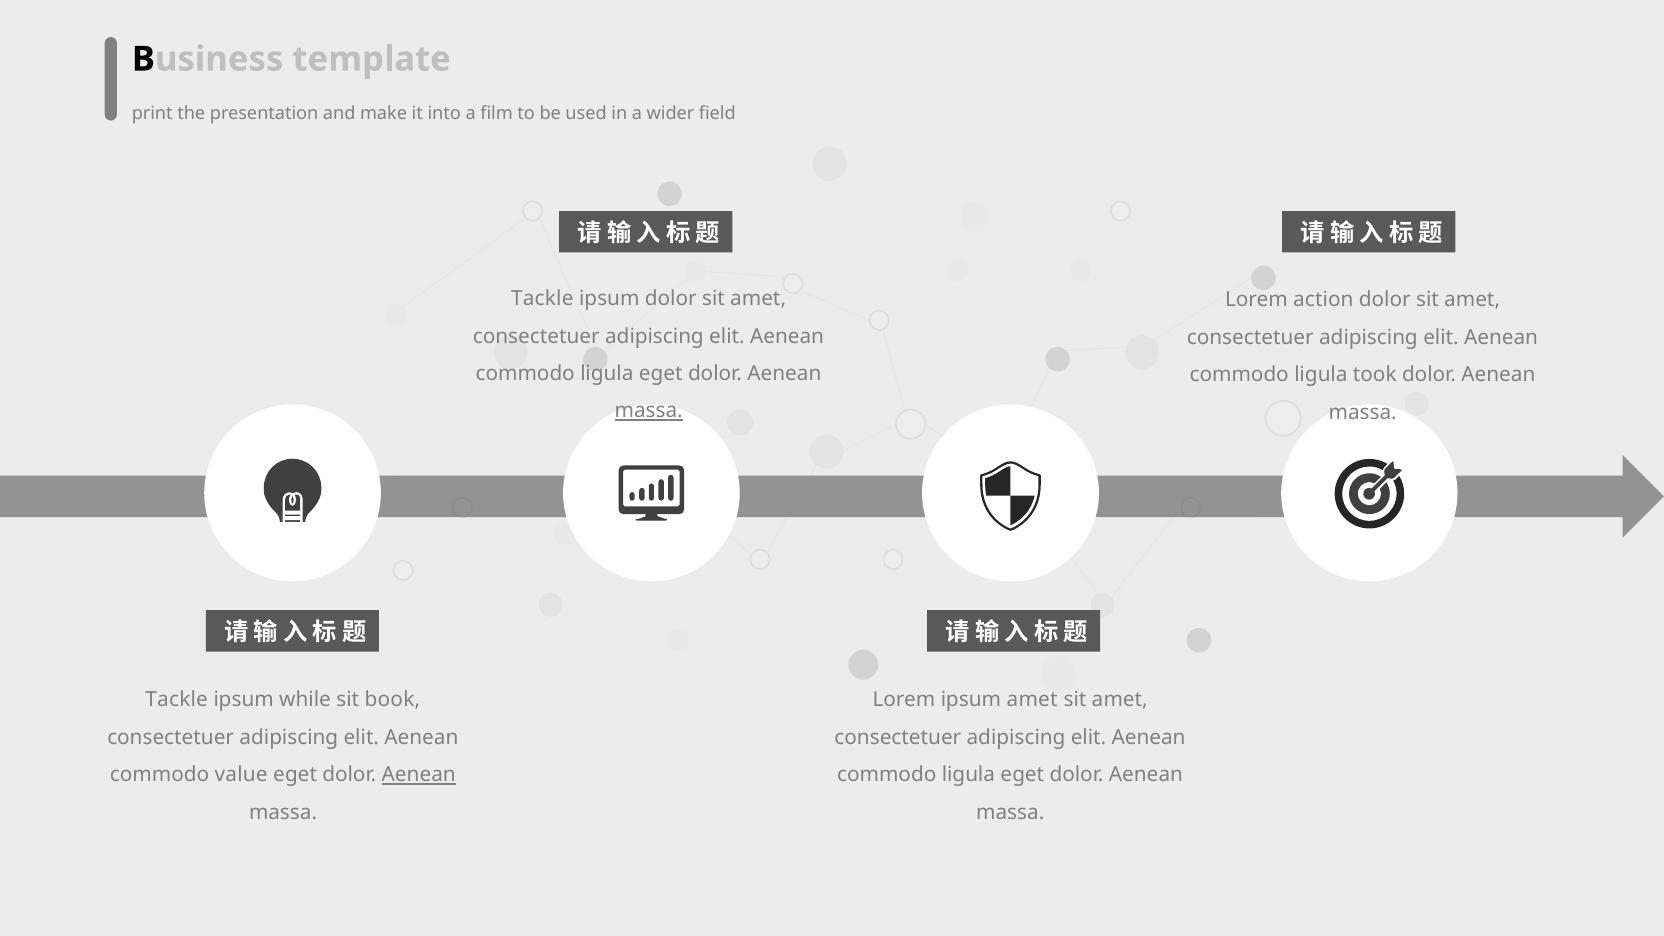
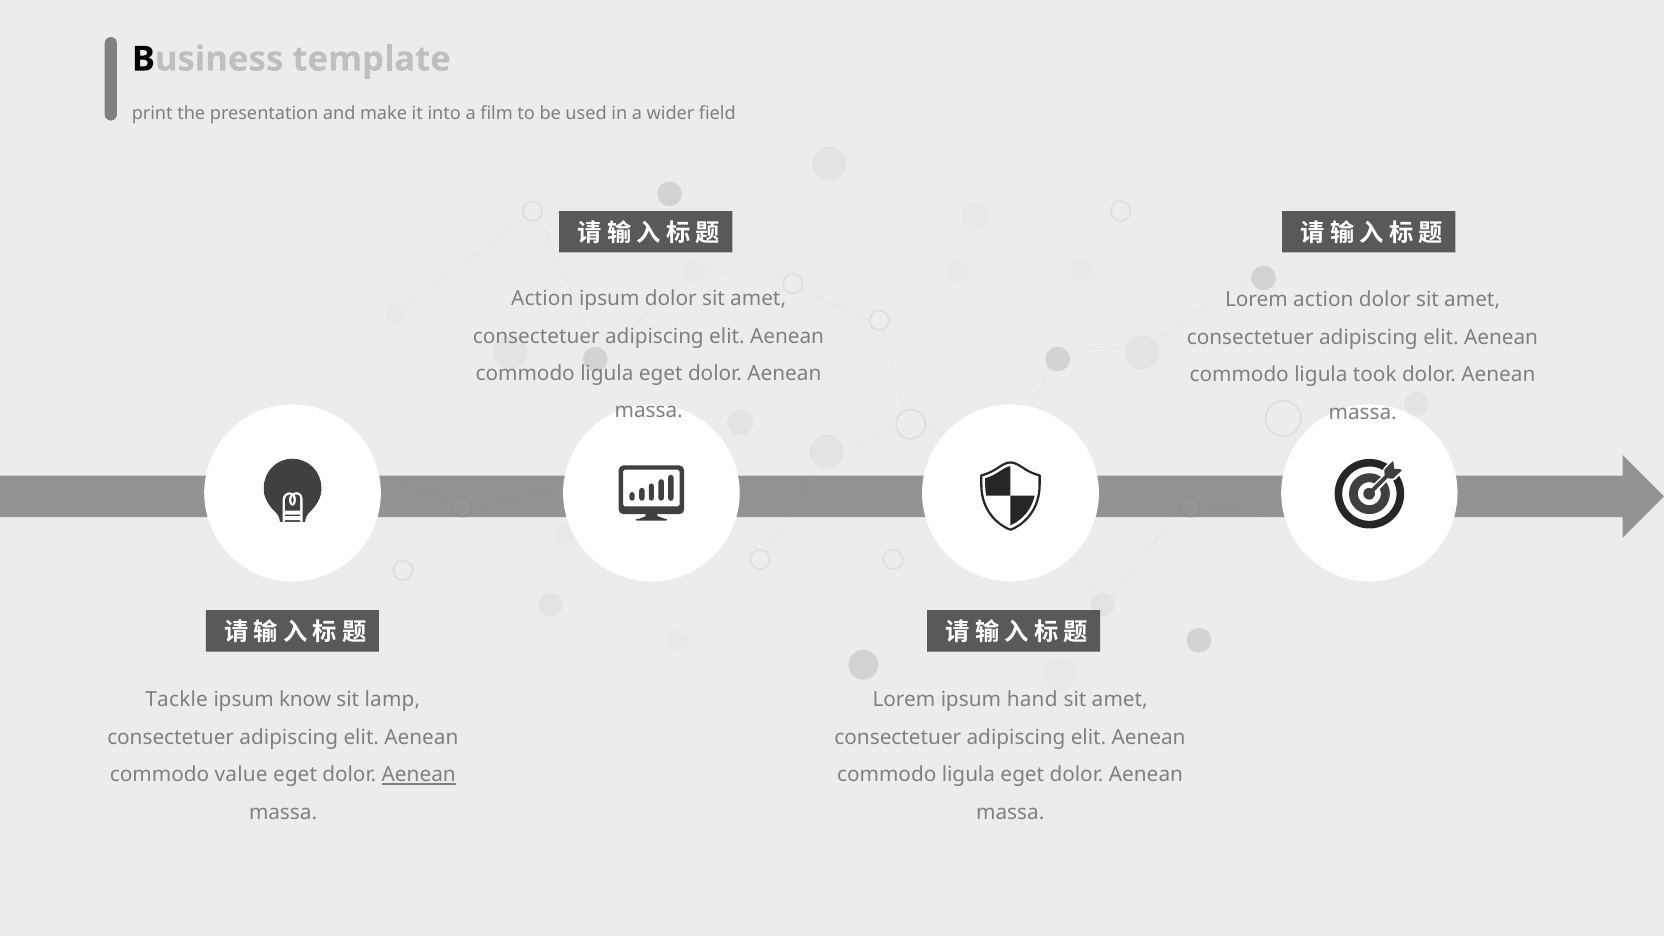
Tackle: Tackle -> Action (542, 299)
massa underline: present -> none (649, 411)
while: while -> know (305, 700)
book: book -> lamp (392, 700)
ipsum amet: amet -> hand (1032, 700)
